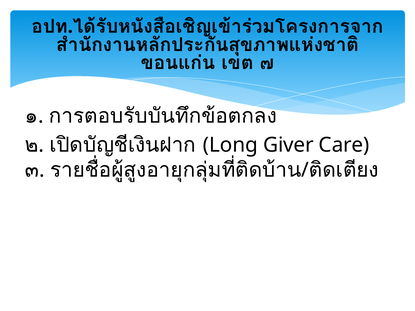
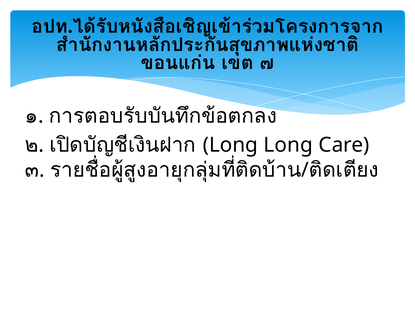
Long Giver: Giver -> Long (288, 145)
